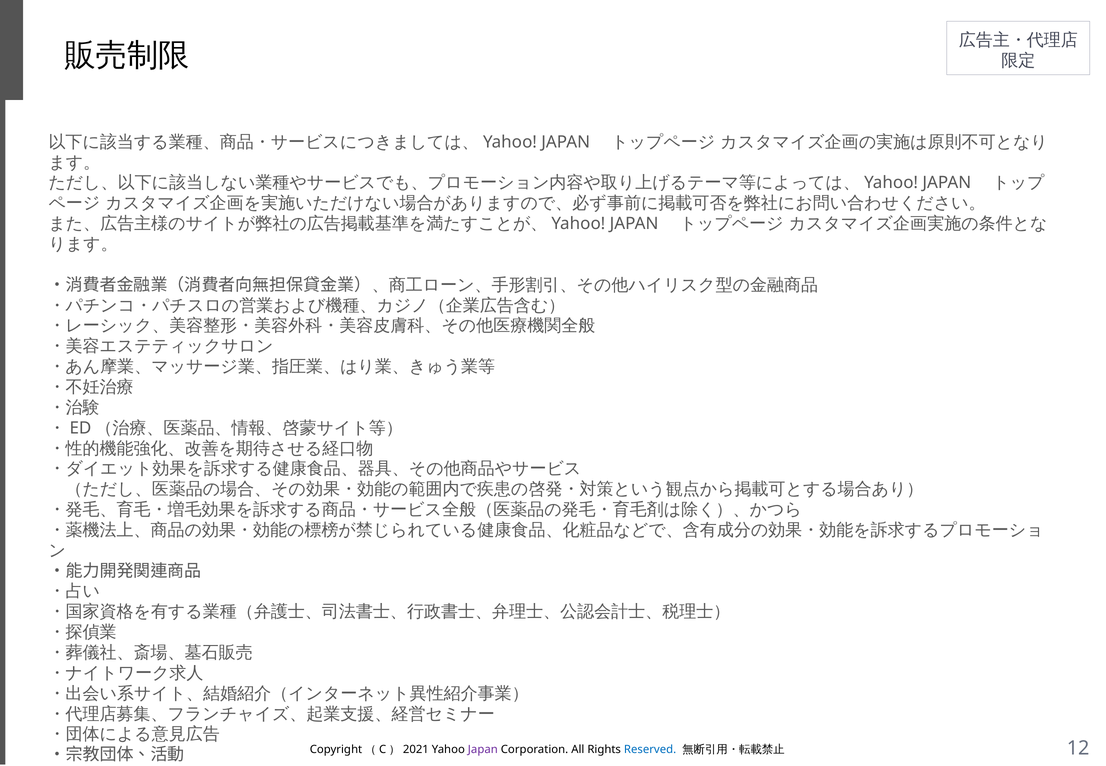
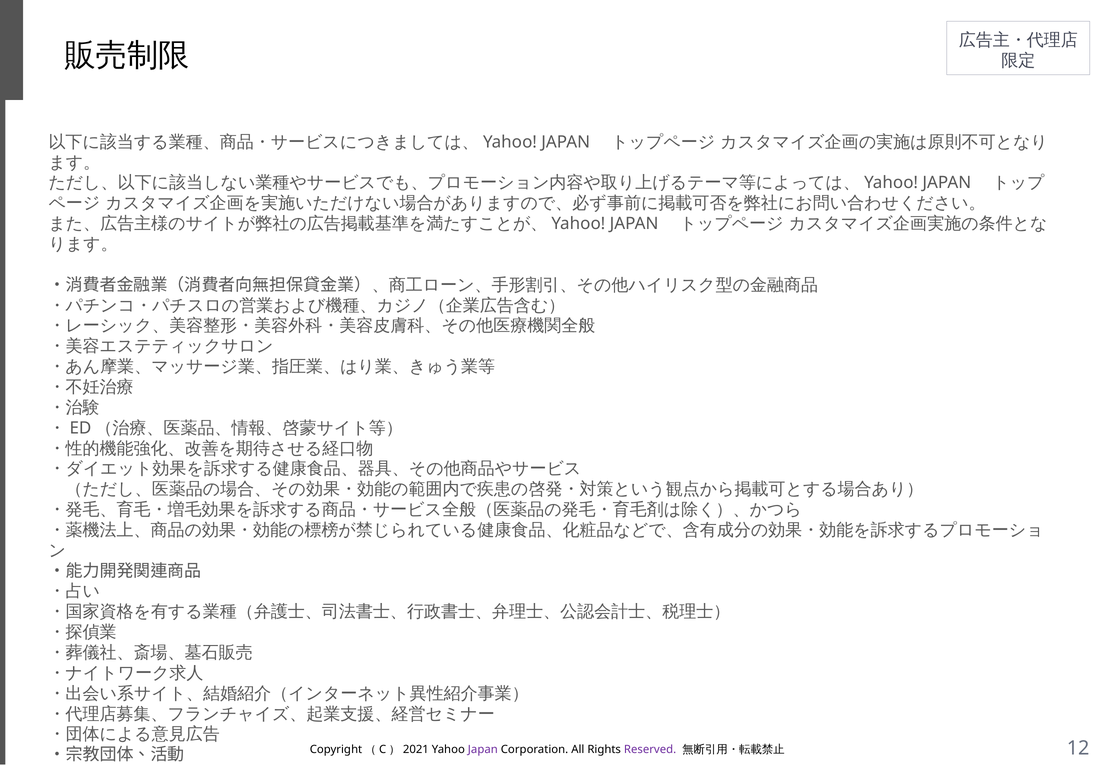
Reserved colour: blue -> purple (650, 749)
